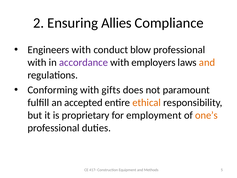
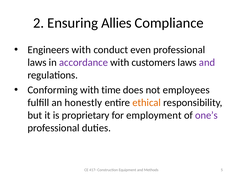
blow: blow -> even (141, 50)
with: with -> laws (37, 62)
employers: employers -> customers (154, 62)
and colour: orange -> purple (207, 62)
gifts: gifts -> time (111, 90)
paramount: paramount -> employees (186, 90)
accepted: accepted -> honestly (83, 102)
one’s colour: orange -> purple (206, 115)
